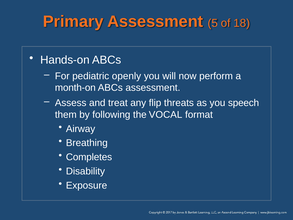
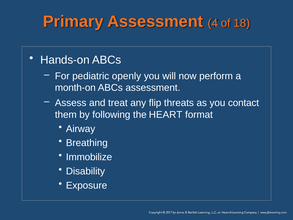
5: 5 -> 4 (213, 23)
speech: speech -> contact (244, 103)
VOCAL: VOCAL -> HEART (166, 114)
Completes: Completes -> Immobilize (89, 157)
